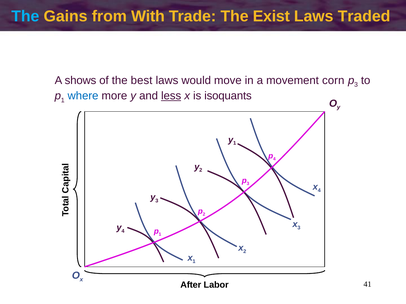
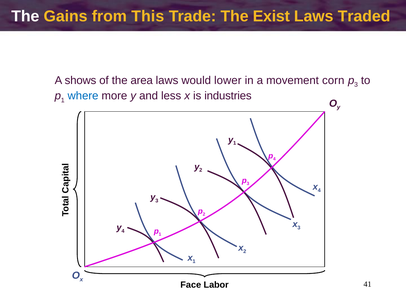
The colour: light blue -> white (25, 16)
With: With -> This (148, 16)
best: best -> area (142, 81)
move: move -> lower (228, 81)
less underline: present -> none (171, 96)
isoquants: isoquants -> industries (228, 96)
After: After -> Face (191, 285)
